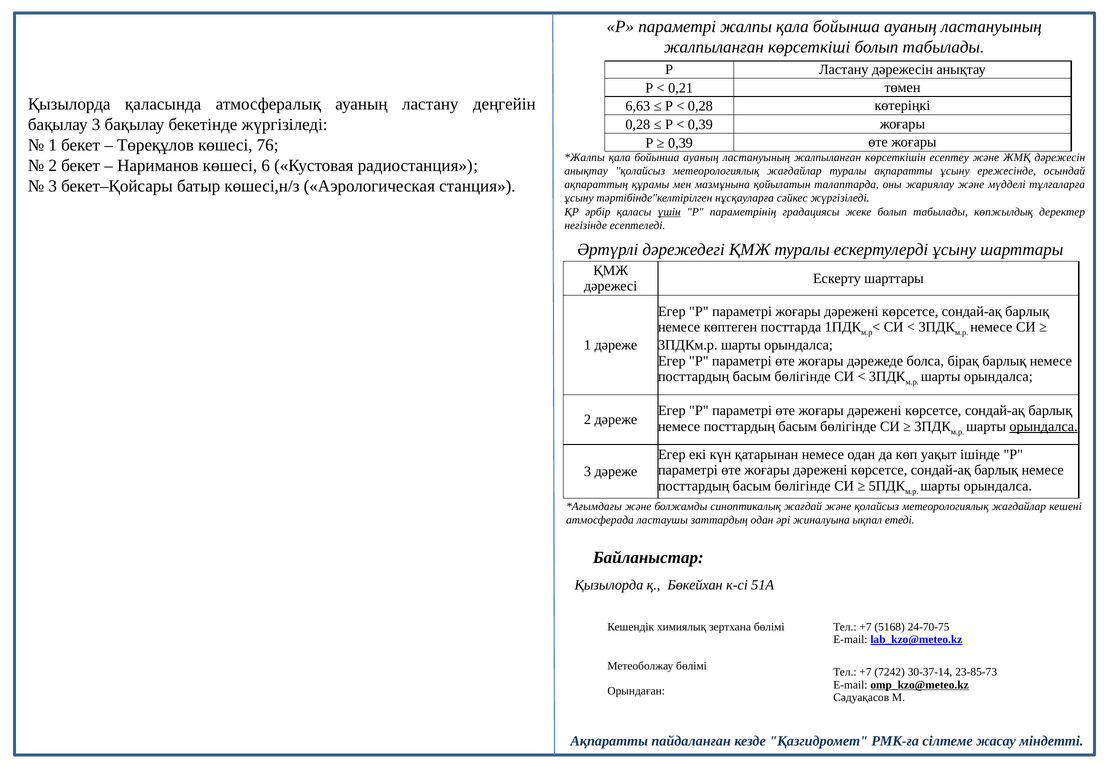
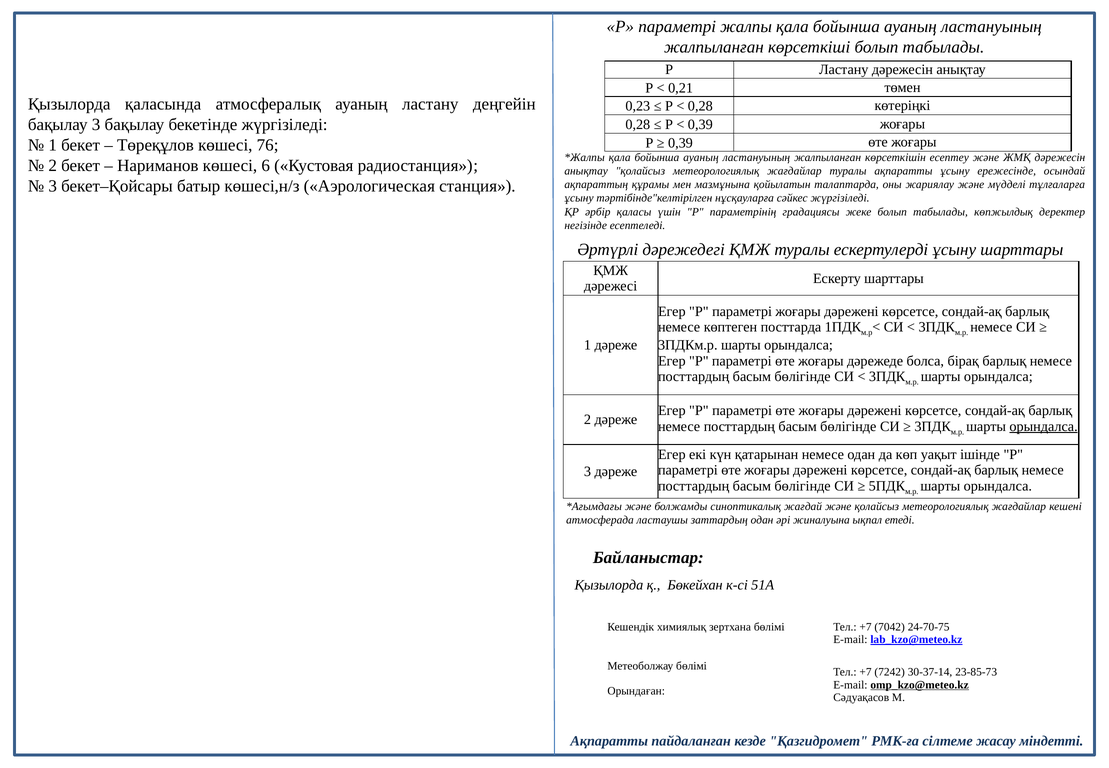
6,63: 6,63 -> 0,23 (638, 106)
үшін underline: present -> none (669, 212)
5168: 5168 -> 7042 (890, 627)
